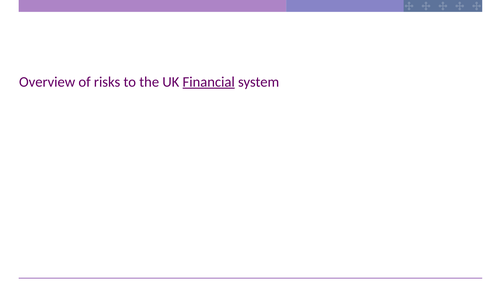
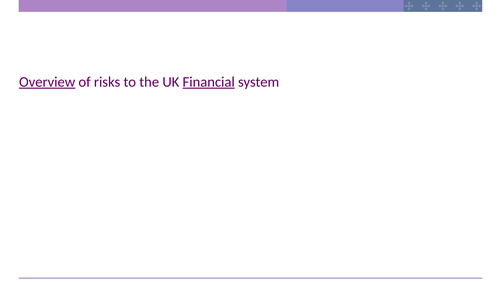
Overview underline: none -> present (47, 82)
